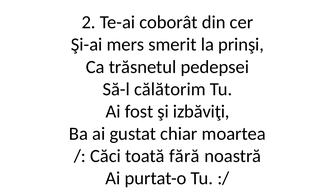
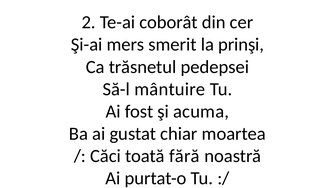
călătorim: călătorim -> mântuire (170, 89)
izbăviţi: izbăviţi -> acuma (201, 112)
